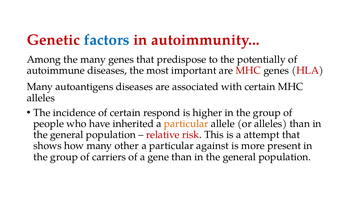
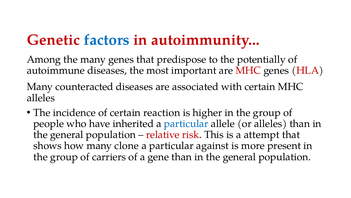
autoantigens: autoantigens -> counteracted (84, 87)
respond: respond -> reaction (162, 112)
particular colour: orange -> blue (186, 123)
other: other -> clone (127, 145)
